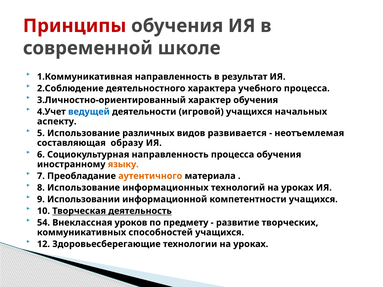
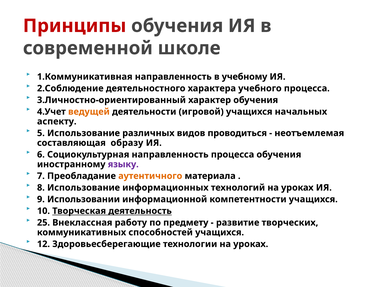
результат: результат -> учебному (245, 77)
ведущей colour: blue -> orange (89, 112)
развивается: развивается -> проводиться (237, 133)
языку colour: orange -> purple (123, 164)
54: 54 -> 25 (43, 223)
уроков: уроков -> работу (131, 223)
